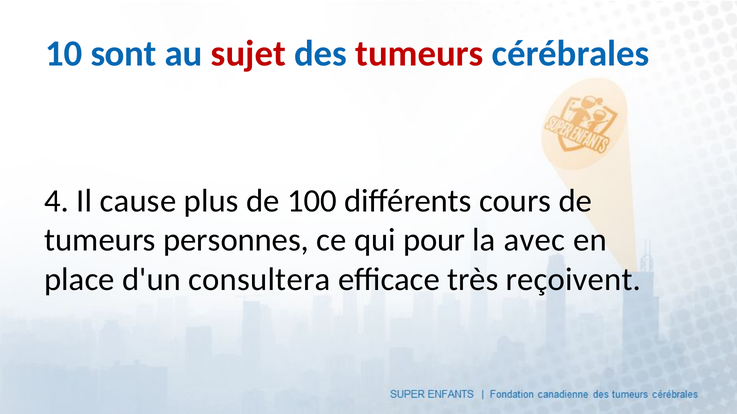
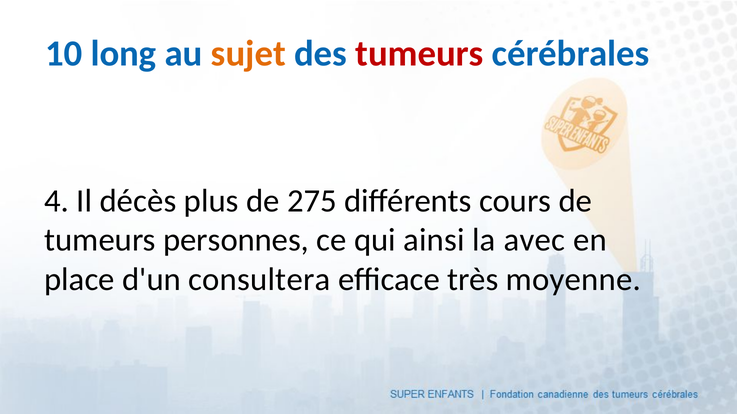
sont: sont -> long (124, 54)
sujet colour: red -> orange (248, 54)
cause: cause -> décès (138, 201)
100: 100 -> 275 (312, 201)
pour: pour -> ainsi (434, 240)
reçoivent: reçoivent -> moyenne (573, 280)
